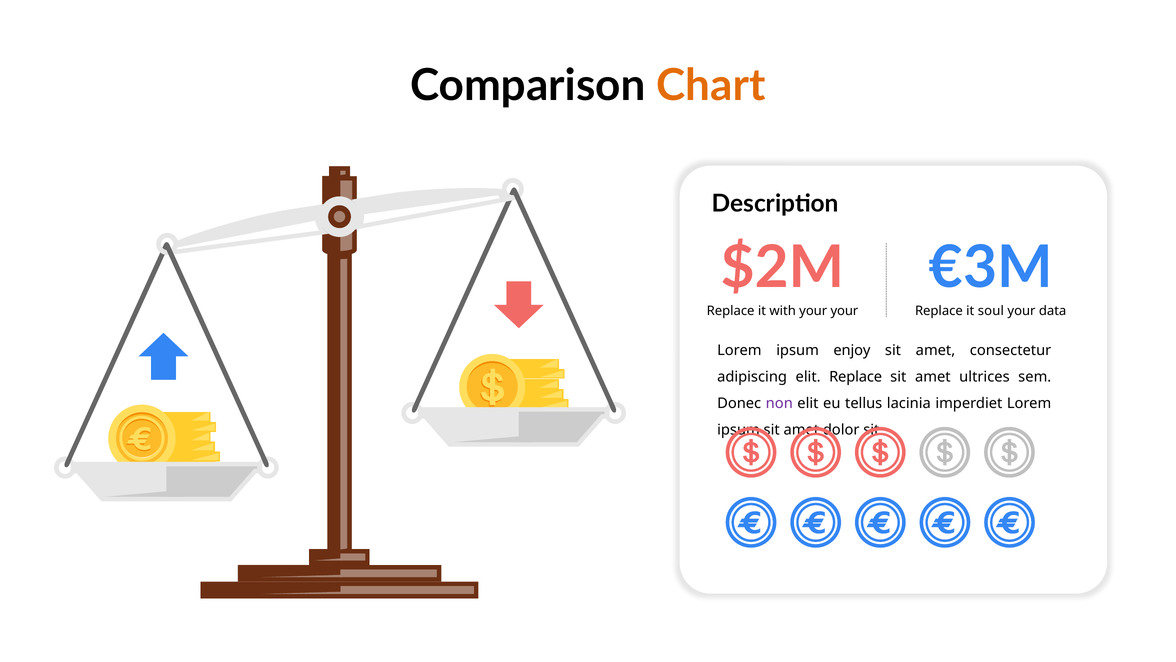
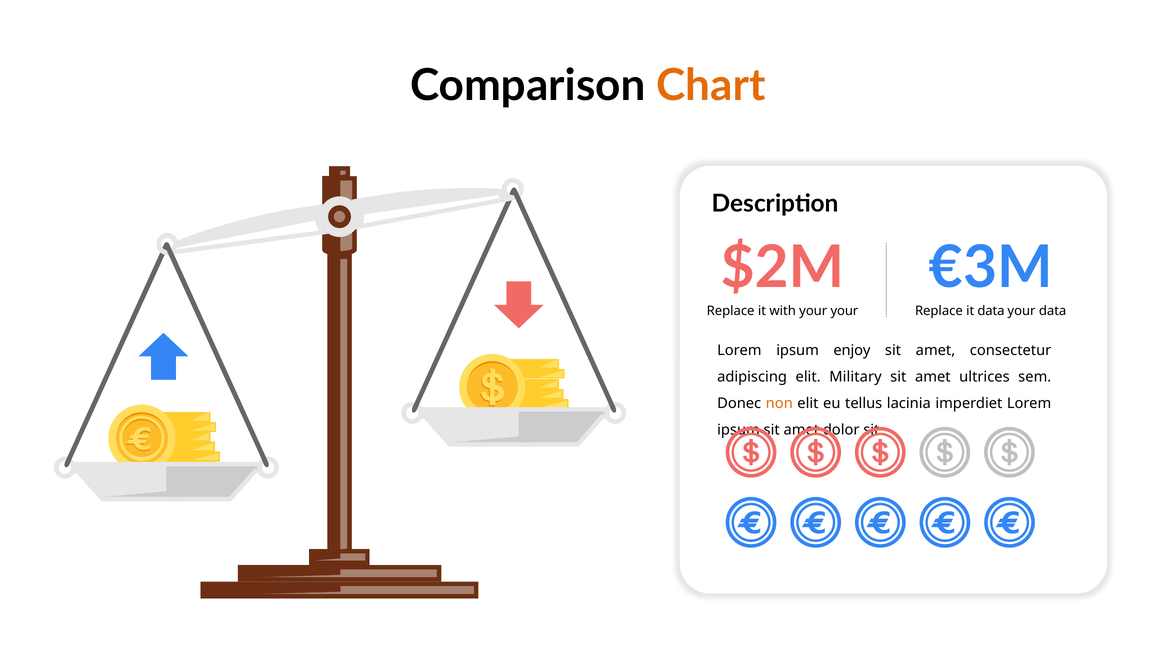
it soul: soul -> data (991, 311)
elit Replace: Replace -> Military (855, 376)
non colour: purple -> orange (779, 403)
